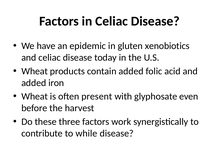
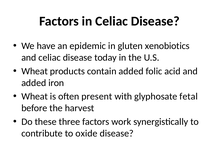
even: even -> fetal (189, 97)
while: while -> oxide (86, 134)
